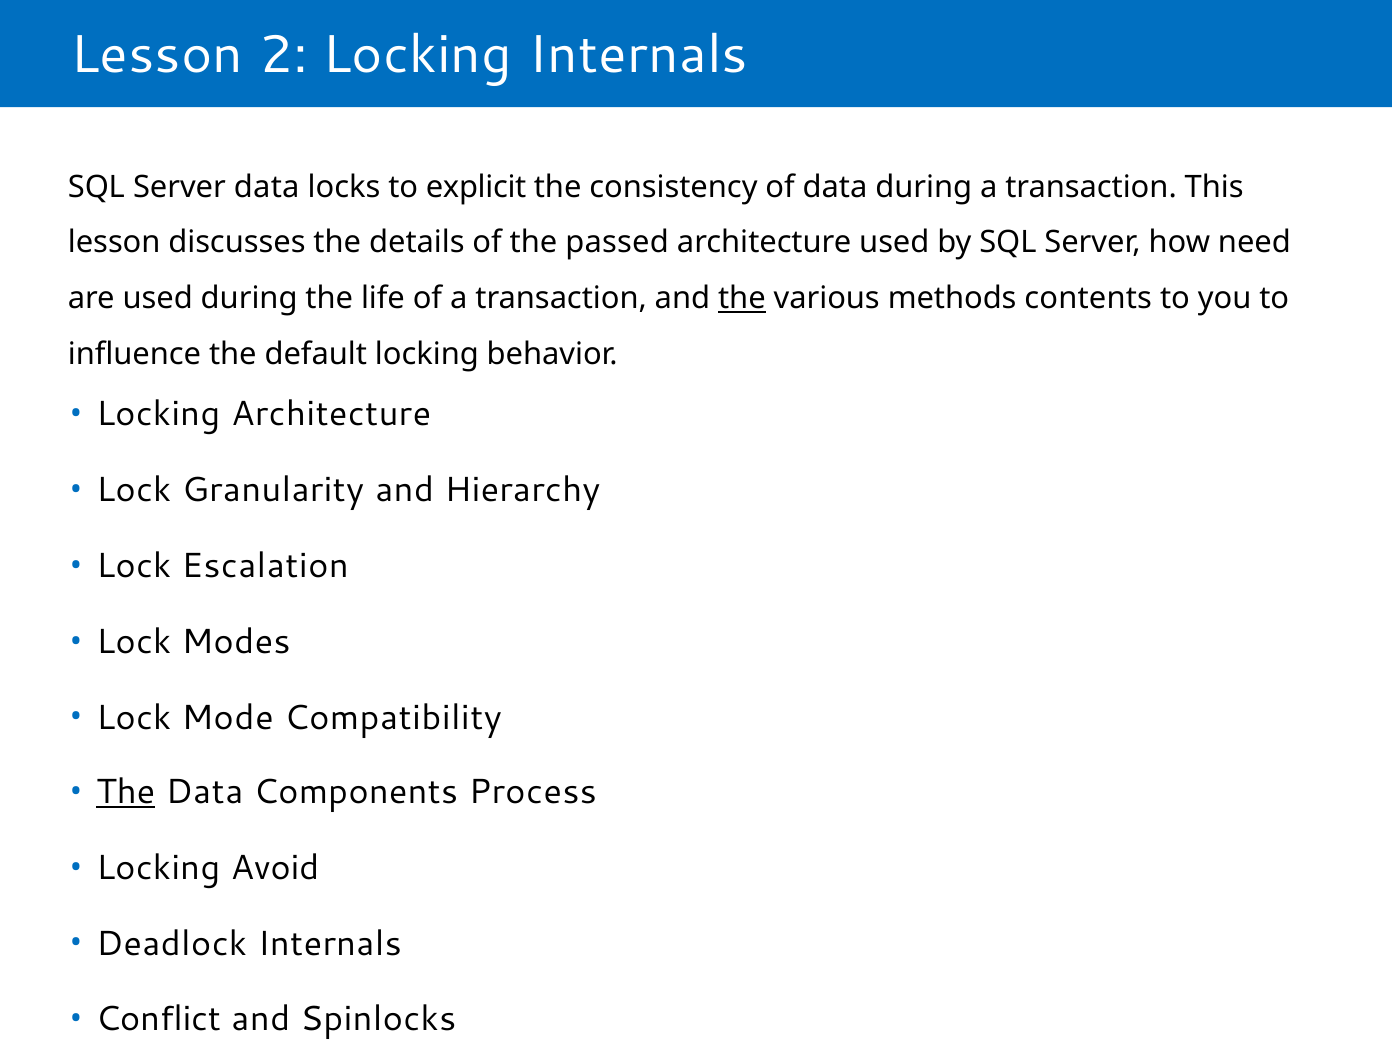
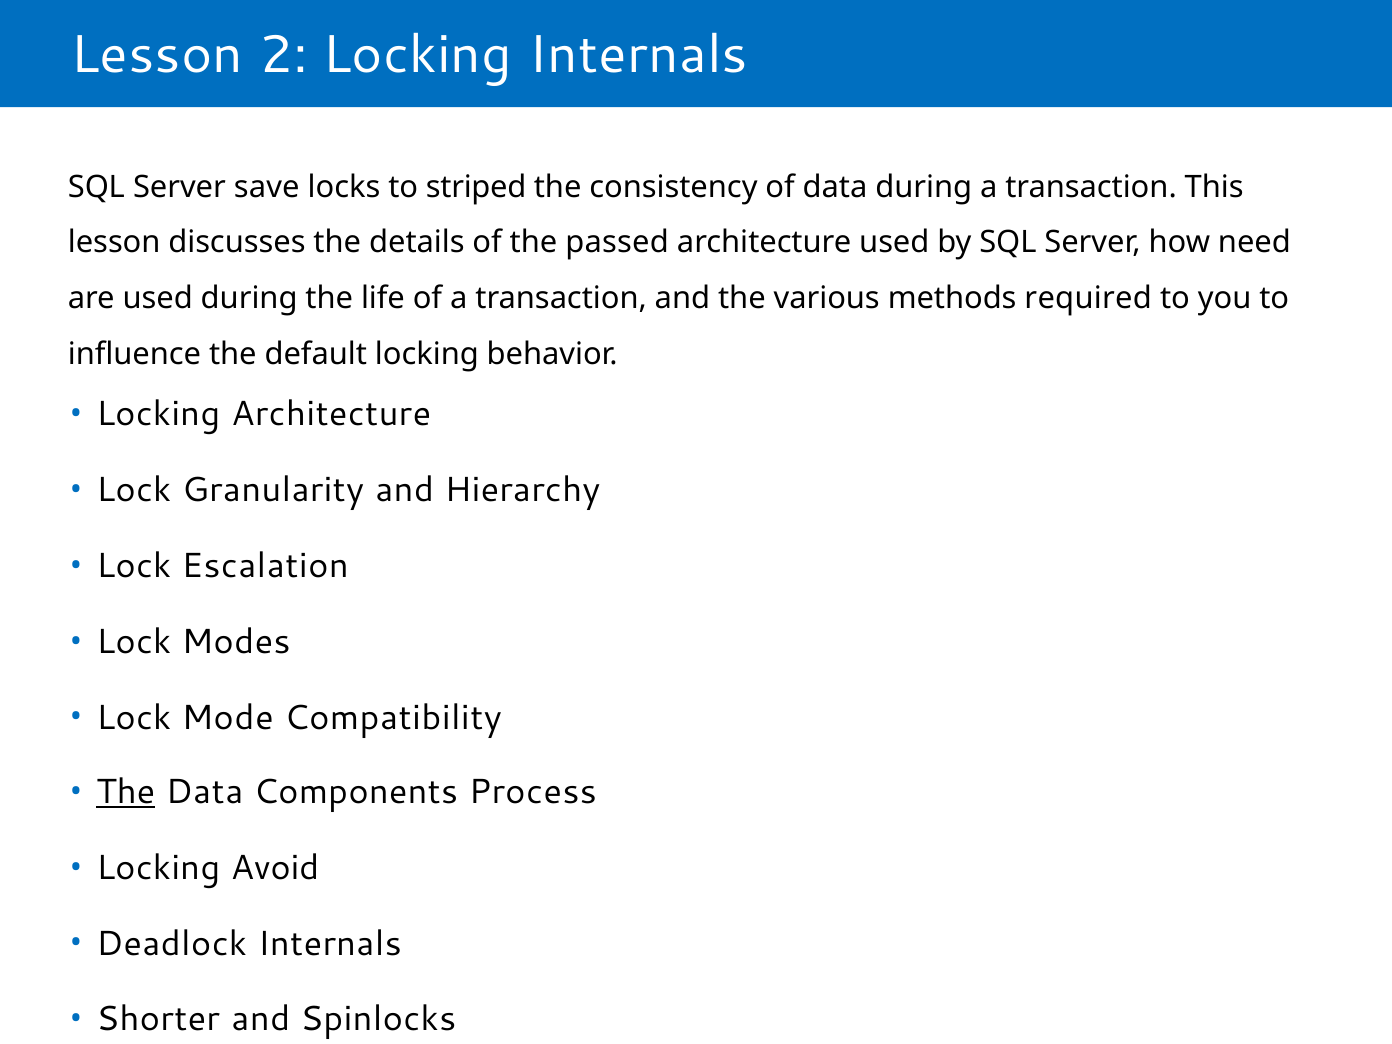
Server data: data -> save (267, 187)
explicit: explicit -> striped (476, 187)
the underline: present -> none (742, 298)
contents: contents -> required (1088, 298)
Conflict: Conflict -> Shorter (158, 1019)
